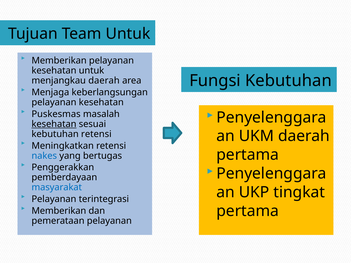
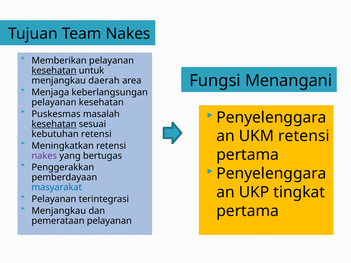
Team Untuk: Untuk -> Nakes (128, 34)
kesehatan underline: none -> present (54, 71)
Fungsi Kebutuhan: Kebutuhan -> Menangani (289, 81)
UKM daerah: daerah -> retensi (304, 136)
nakes colour: blue -> purple (44, 156)
Memberikan: Memberikan -> Menjangkau (59, 211)
